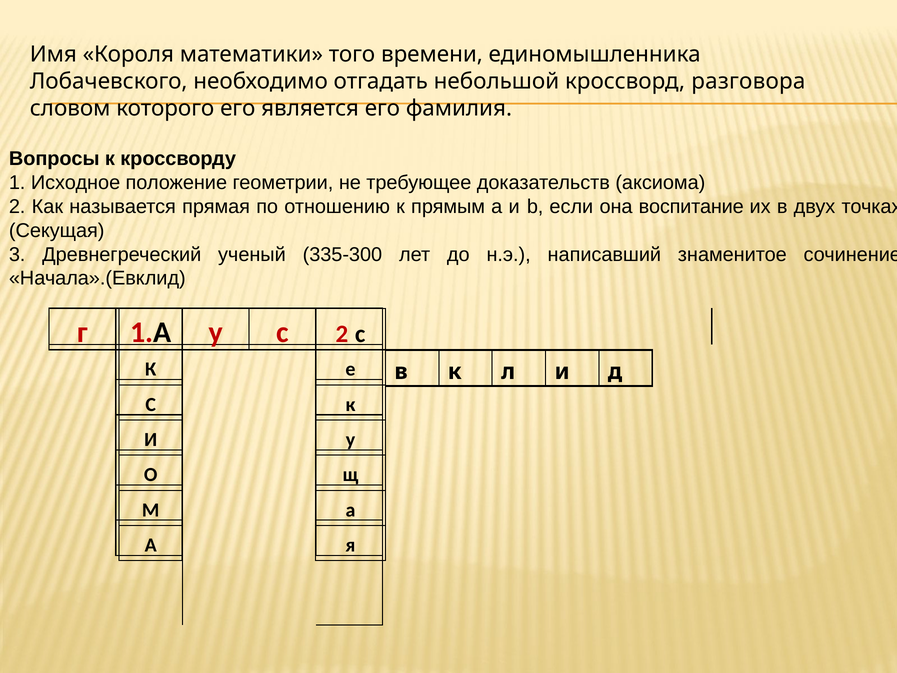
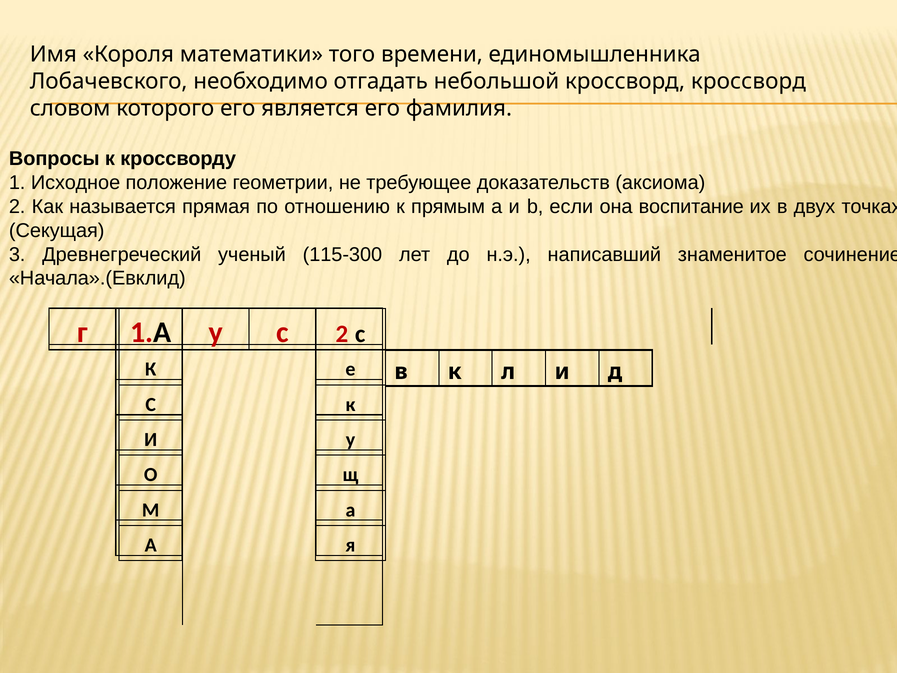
кроссворд разговора: разговора -> кроссворд (748, 81)
335-300: 335-300 -> 115-300 (342, 254)
